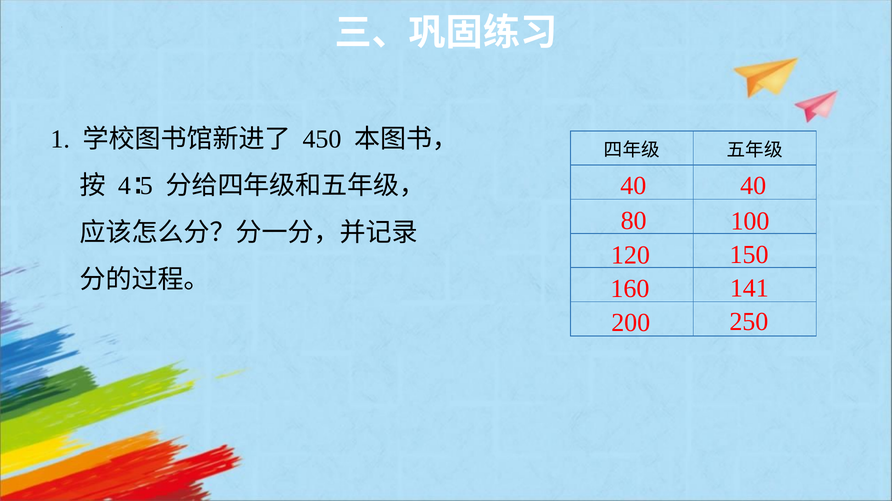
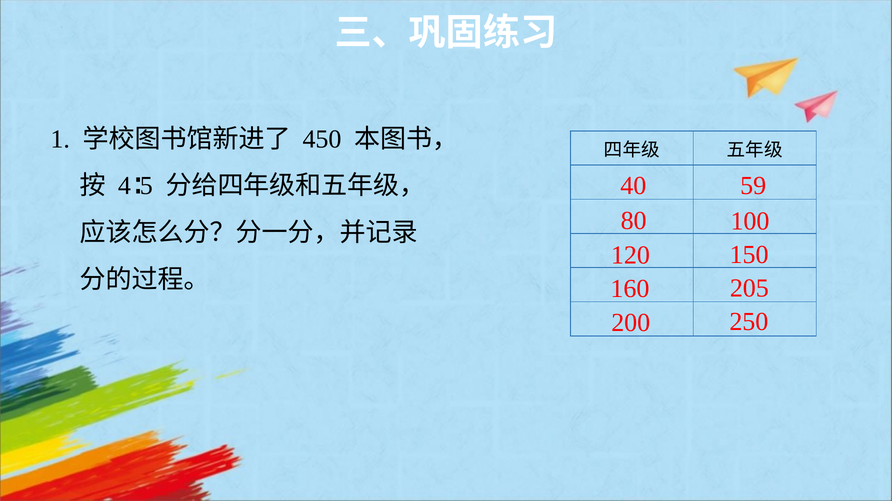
40 40: 40 -> 59 (753, 186)
141: 141 -> 205 (749, 289)
